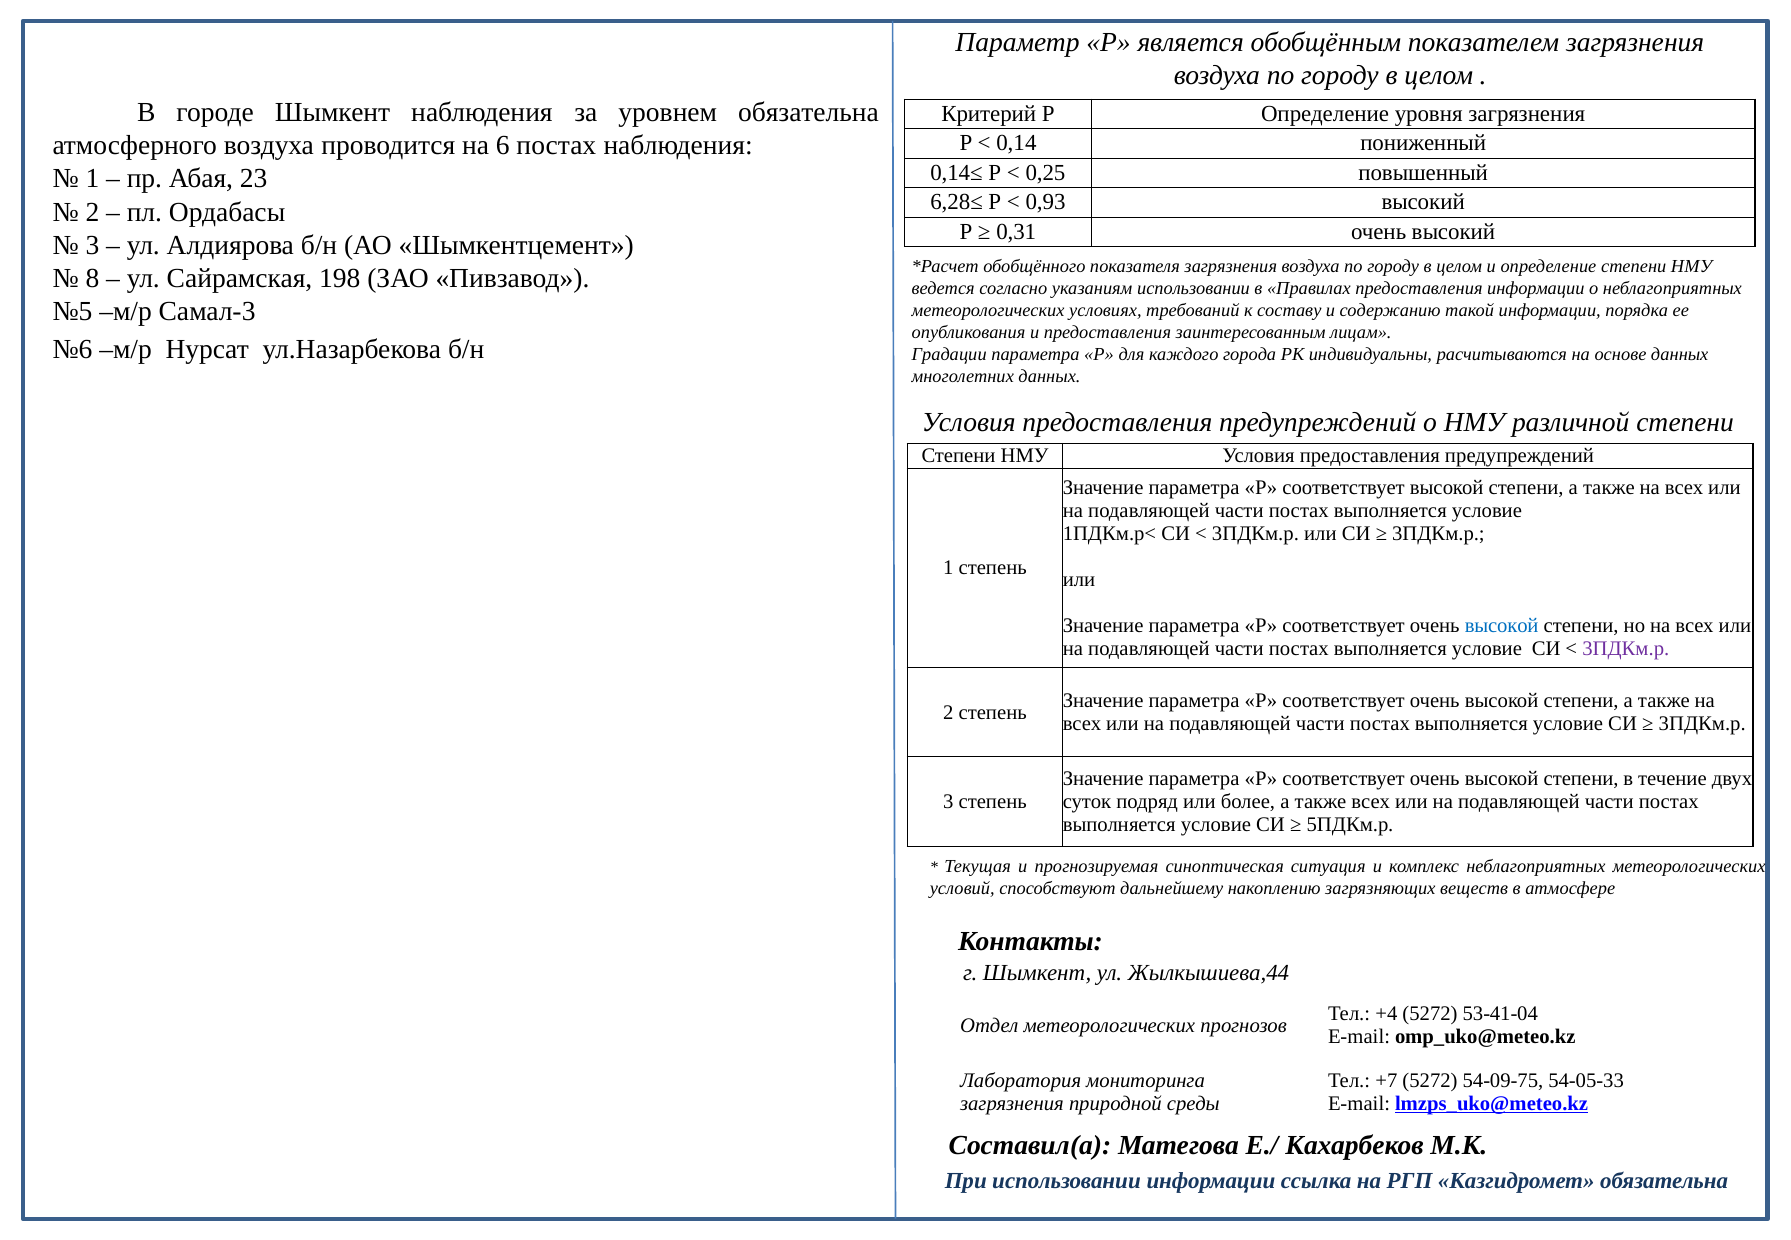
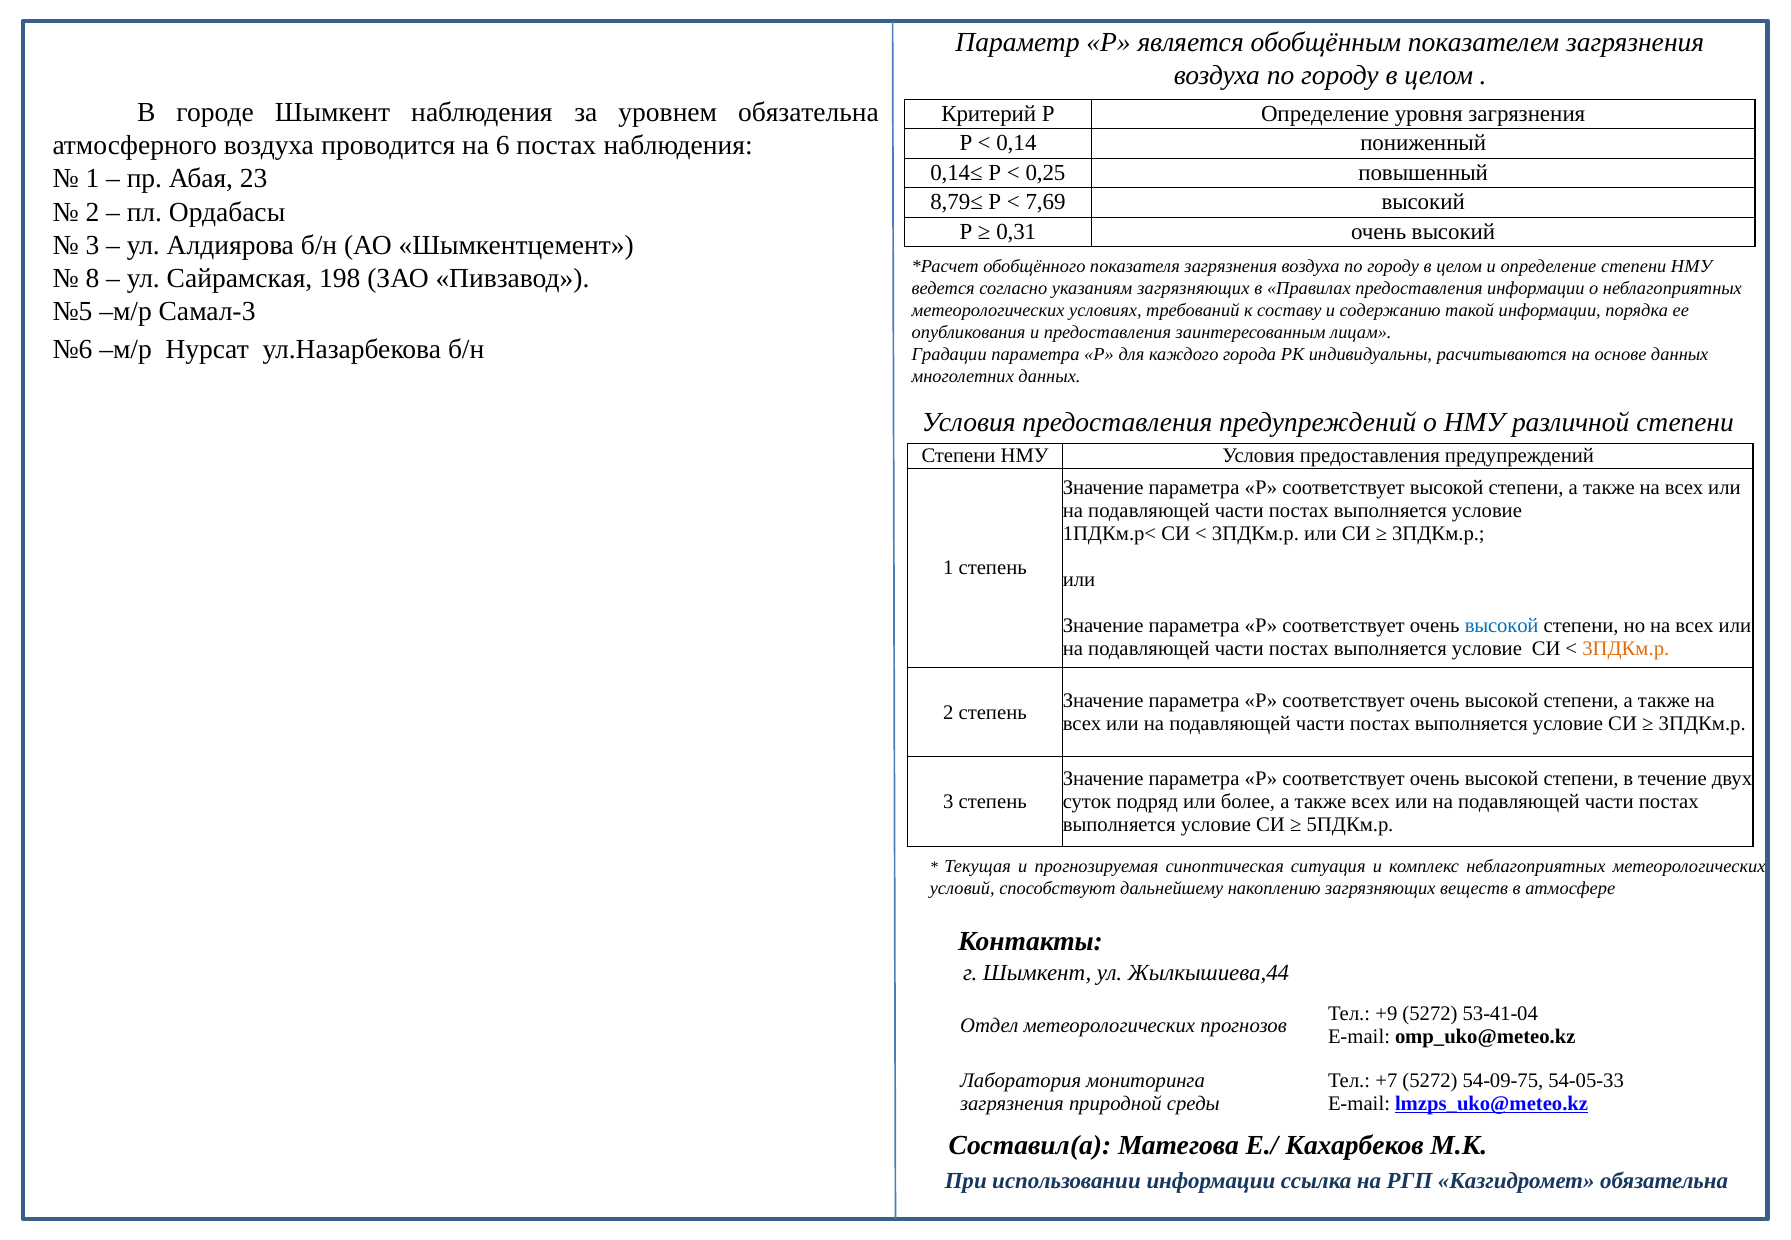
6,28≤: 6,28≤ -> 8,79≤ (957, 202)
0,93: 0,93 -> 7,69 (1046, 202)
указаниям использовании: использовании -> загрязняющих (1193, 288)
3ПДКм.р colour: purple -> orange (1626, 648)
+4: +4 -> +9 (1386, 1014)
